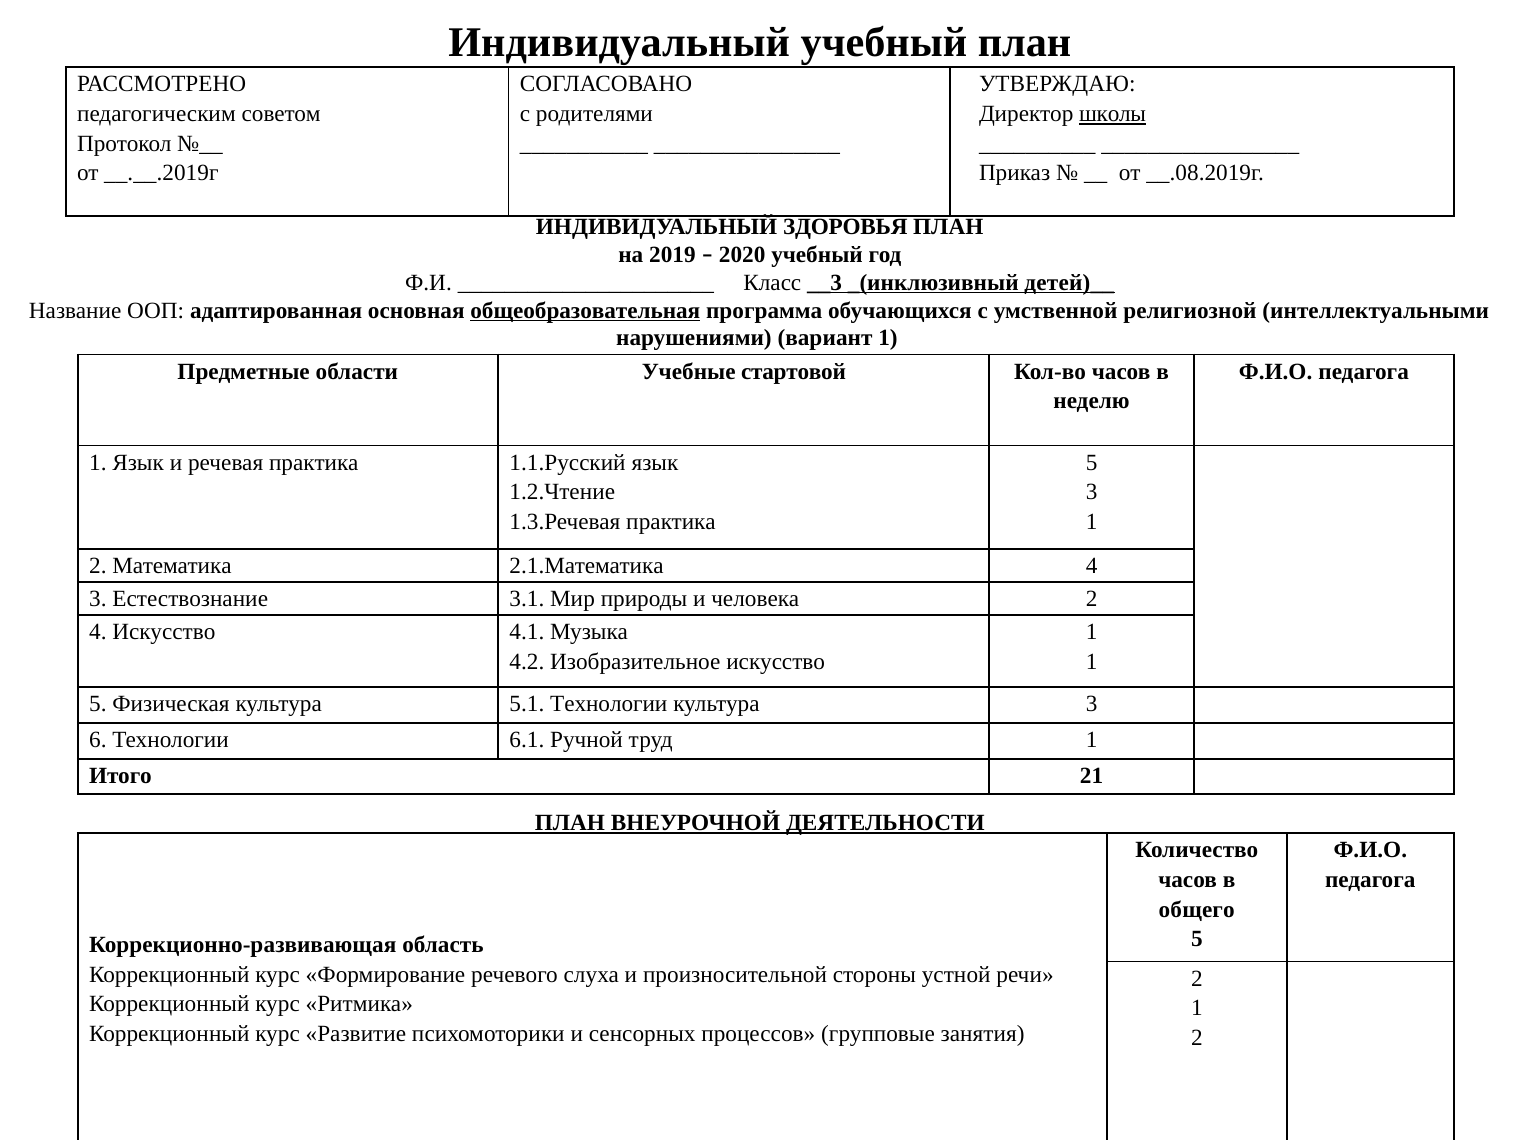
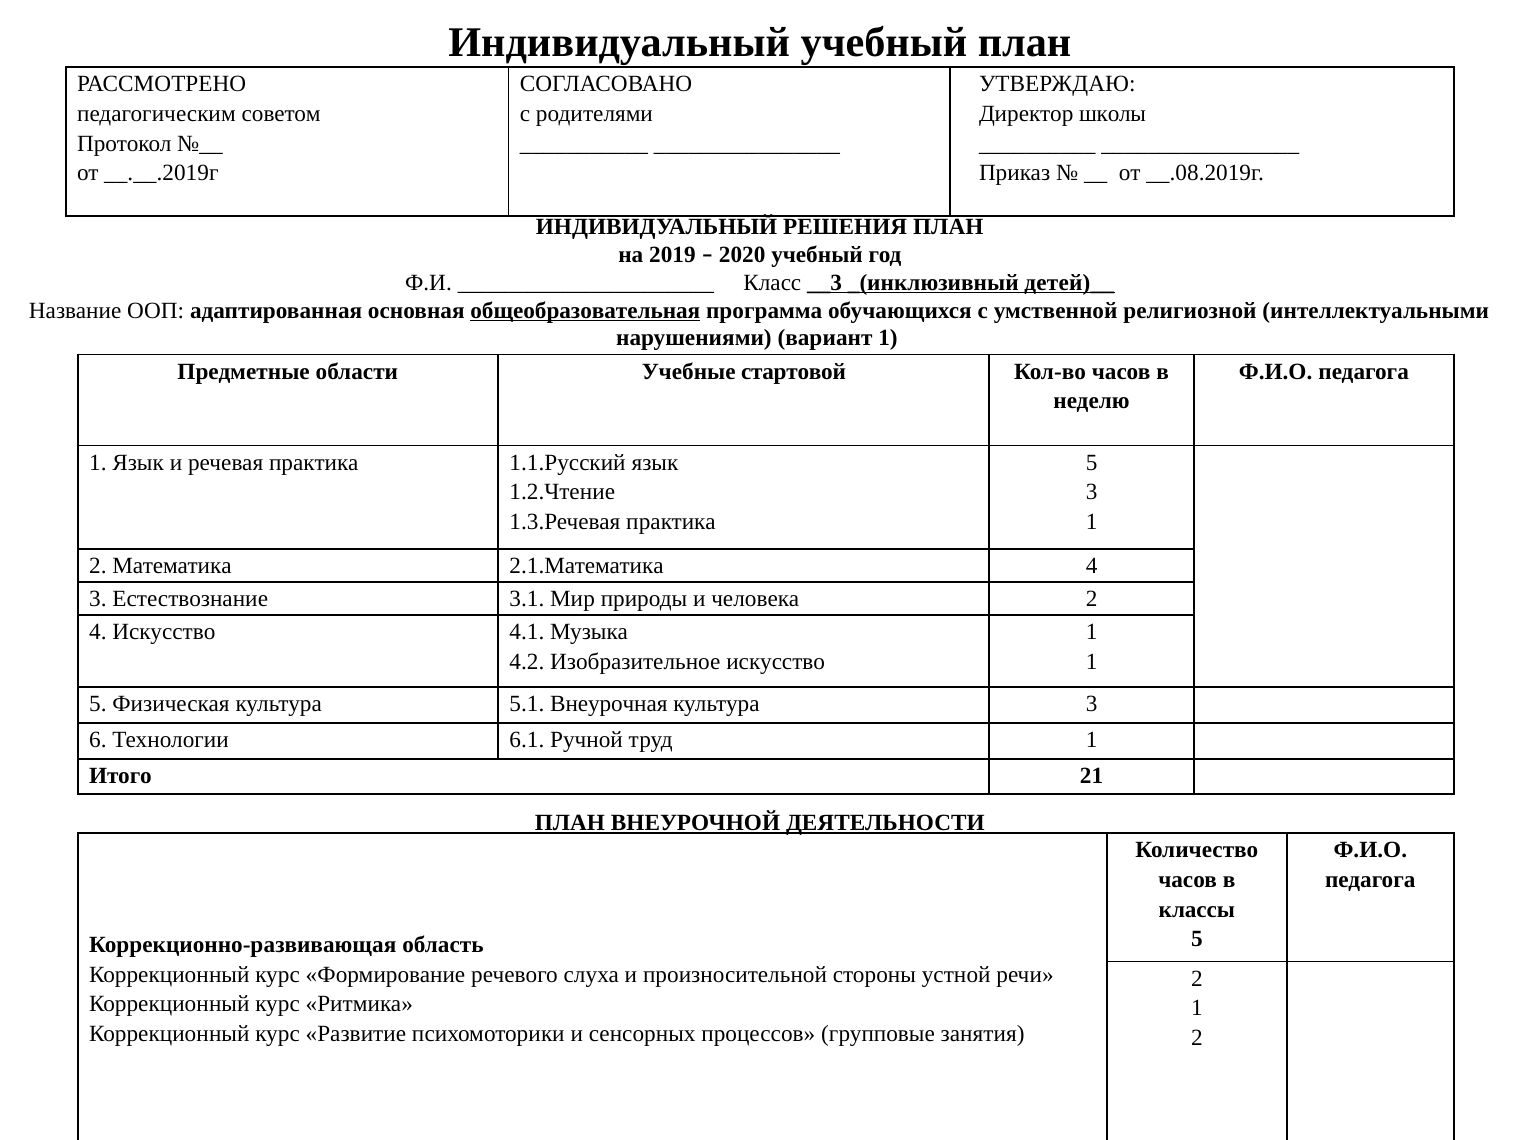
школы underline: present -> none (1113, 114)
ЗДОРОВЬЯ: ЗДОРОВЬЯ -> РЕШЕНИЯ (845, 227)
5.1 Технологии: Технологии -> Внеурочная (609, 704)
общего: общего -> классы (1197, 910)
